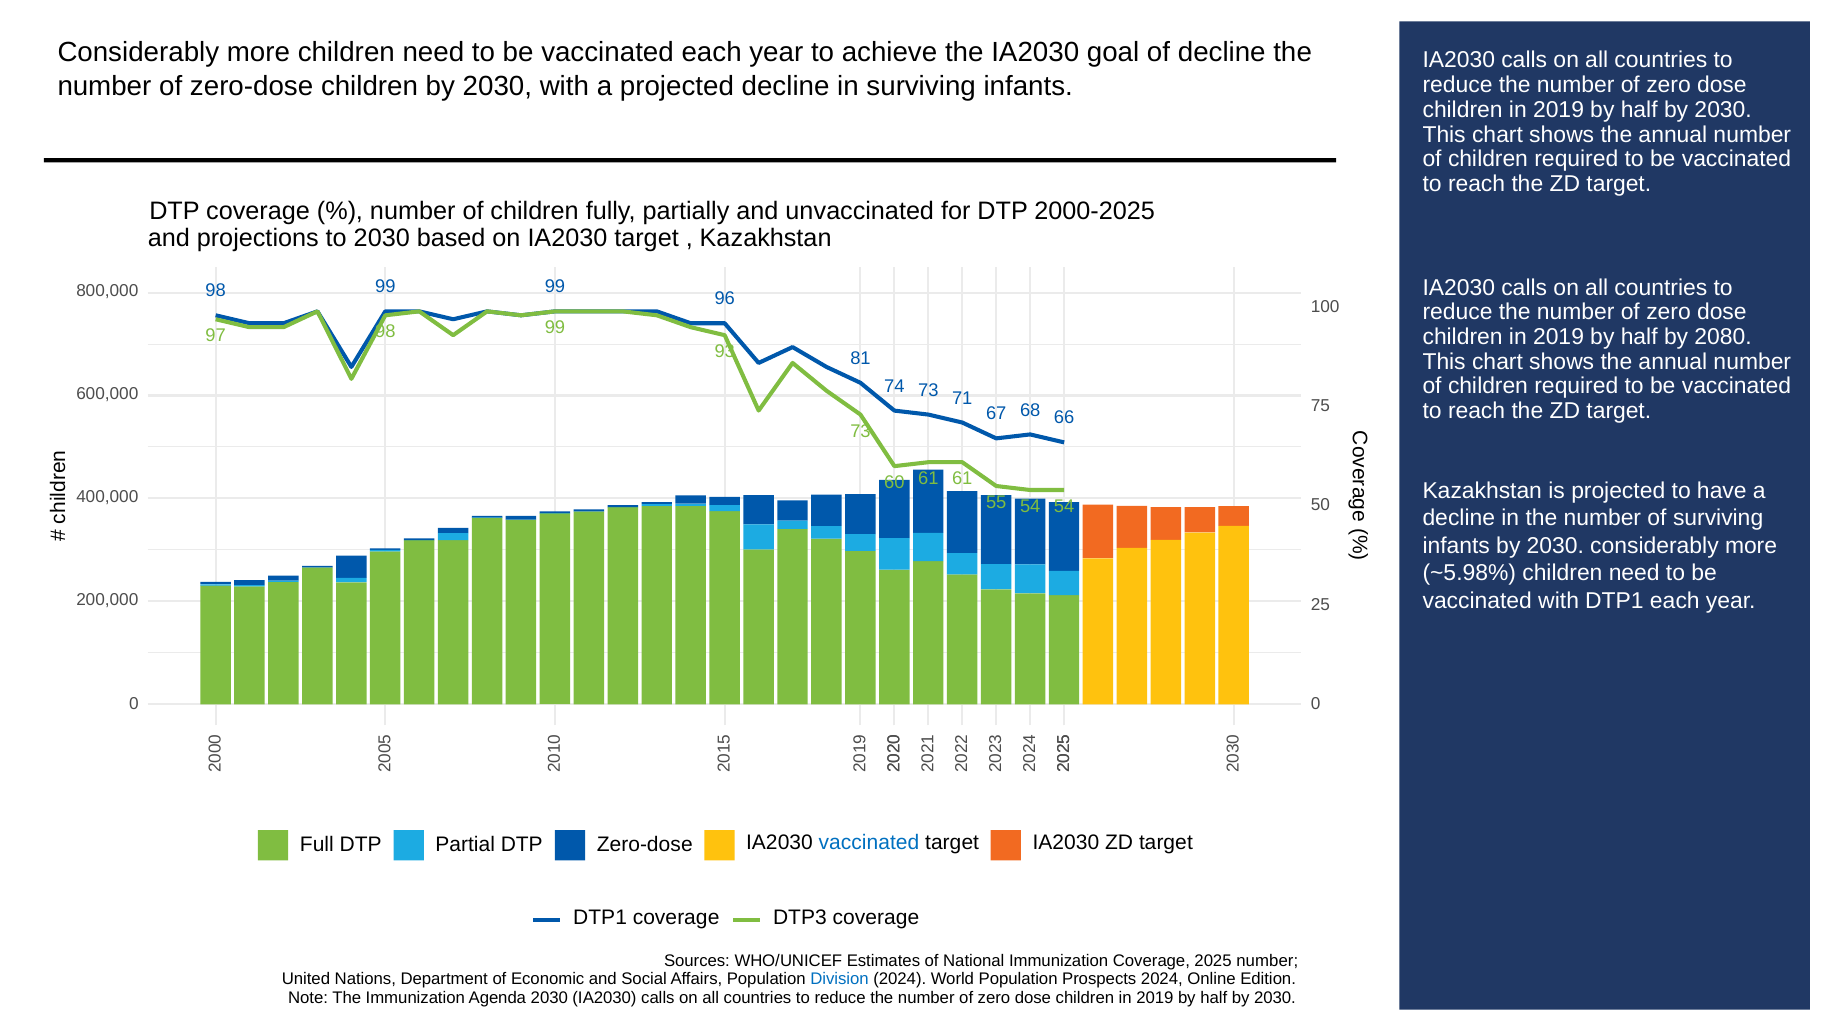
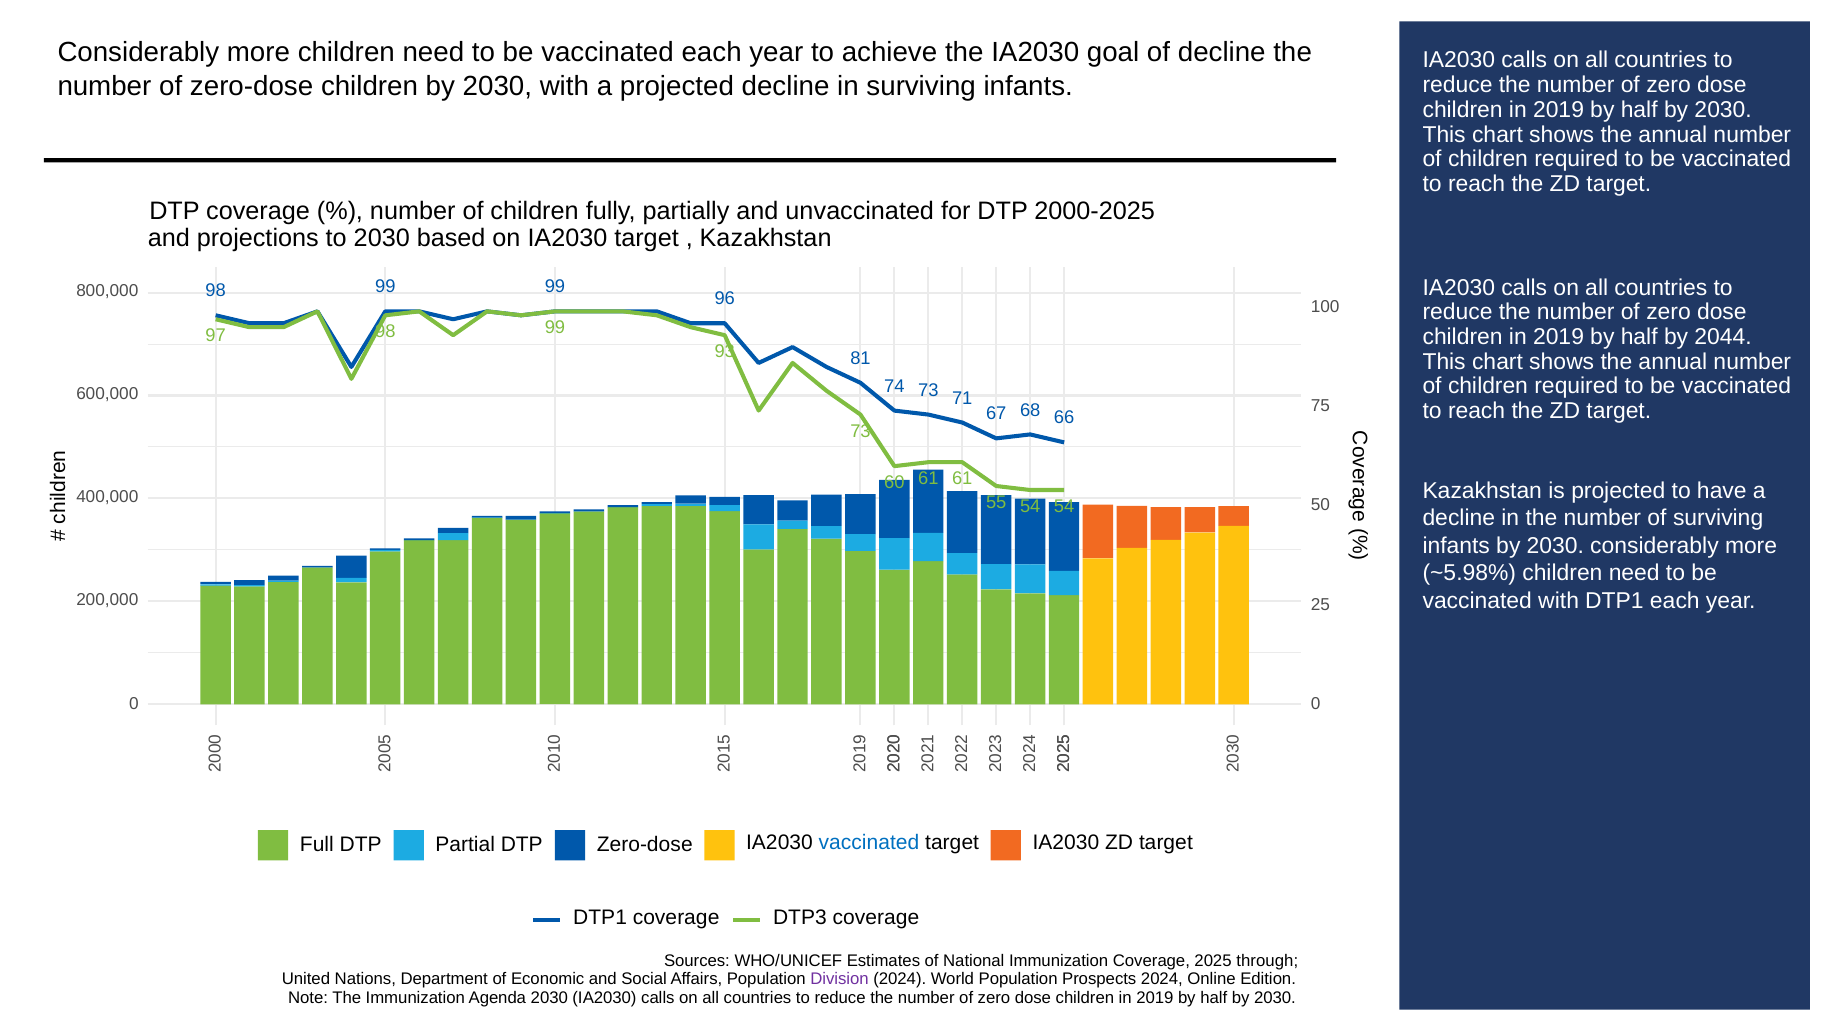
2080: 2080 -> 2044 (1723, 337)
2025 number: number -> through (1267, 961)
Division colour: blue -> purple (840, 979)
